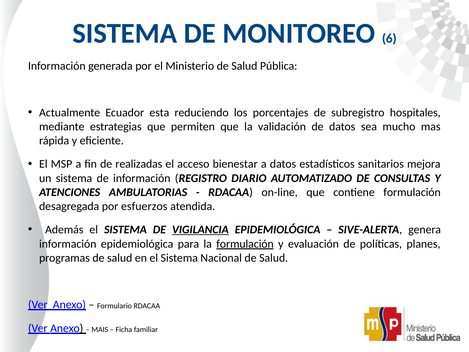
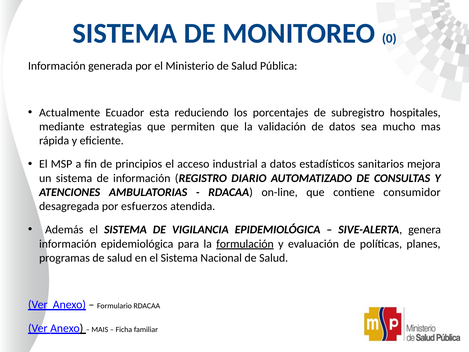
6: 6 -> 0 (389, 39)
realizadas: realizadas -> principios (139, 164)
bienestar: bienestar -> industrial (235, 164)
contiene formulación: formulación -> consumidor (412, 192)
VIGILANCIA underline: present -> none (200, 230)
